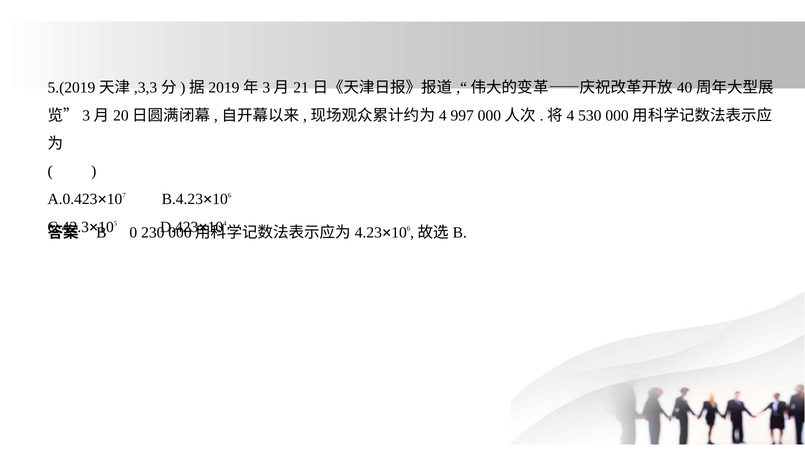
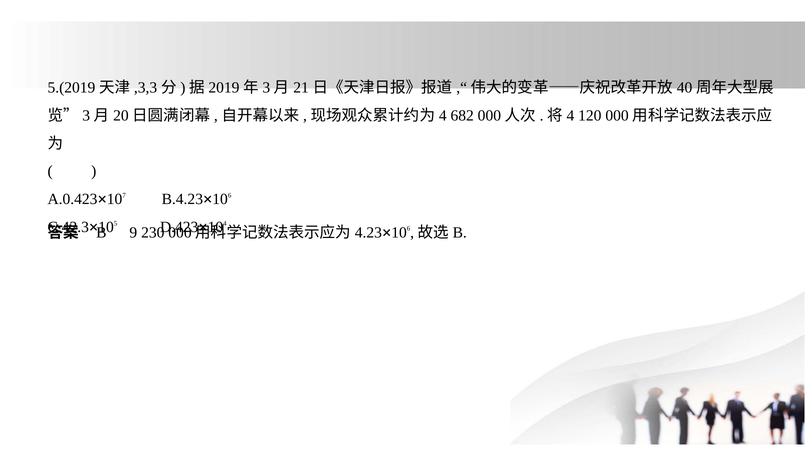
997: 997 -> 682 (462, 115)
530: 530 -> 120 (590, 115)
0: 0 -> 9 (133, 232)
